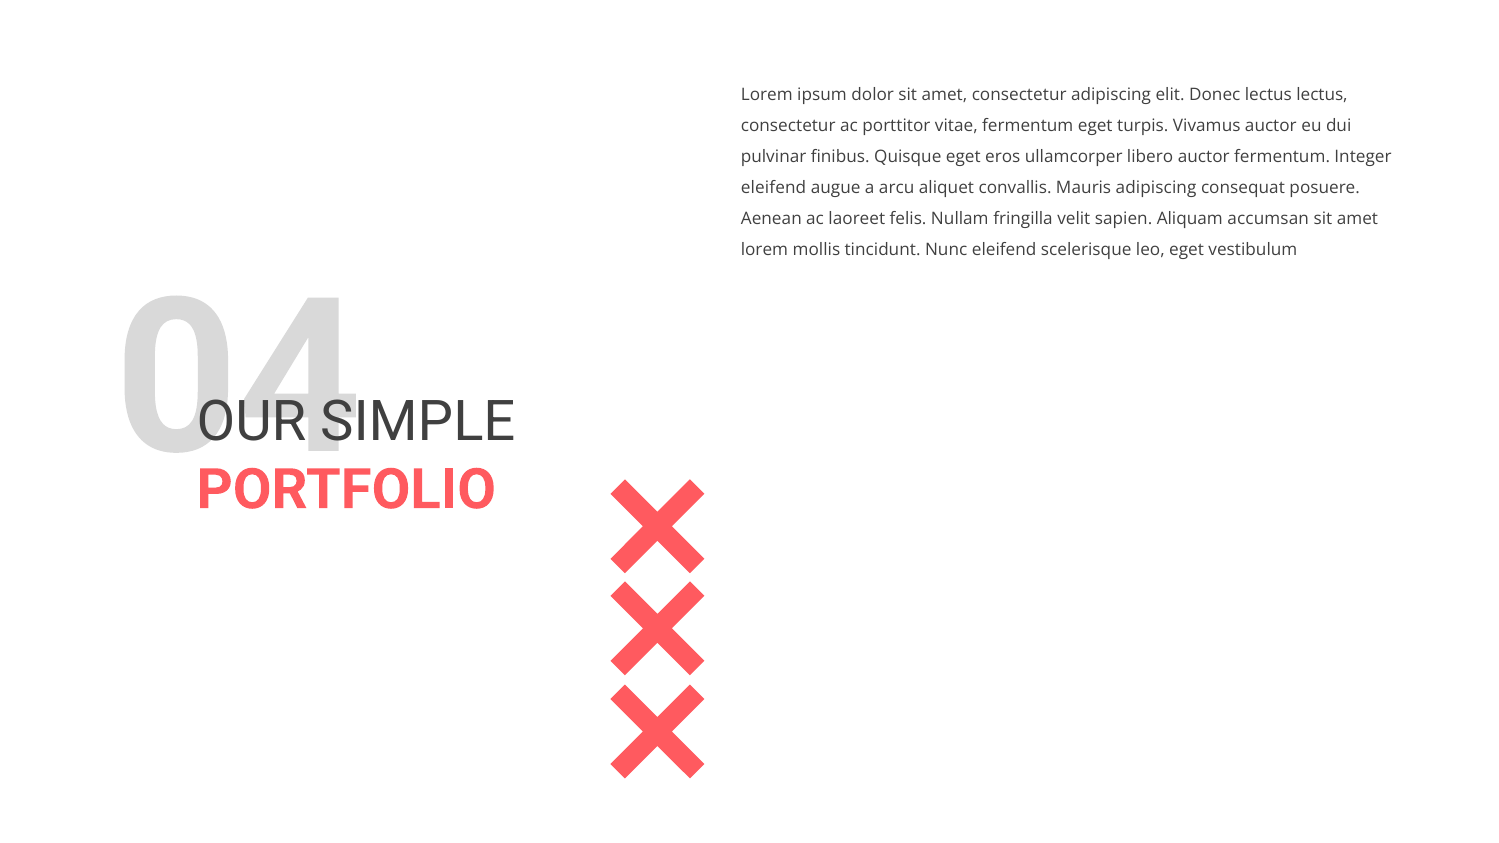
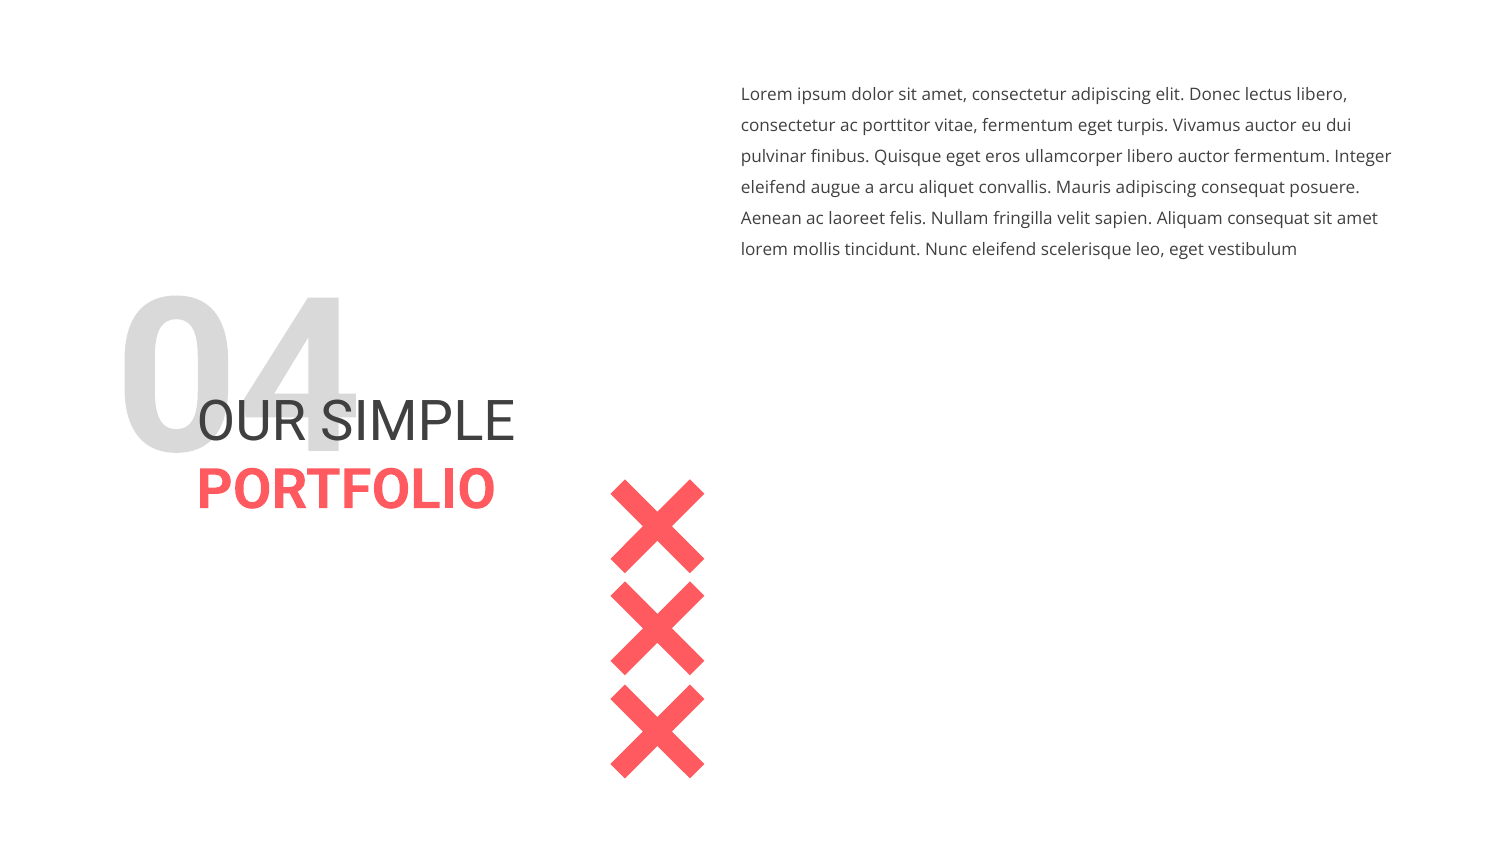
lectus lectus: lectus -> libero (1322, 95)
Aliquam accumsan: accumsan -> consequat (1268, 218)
